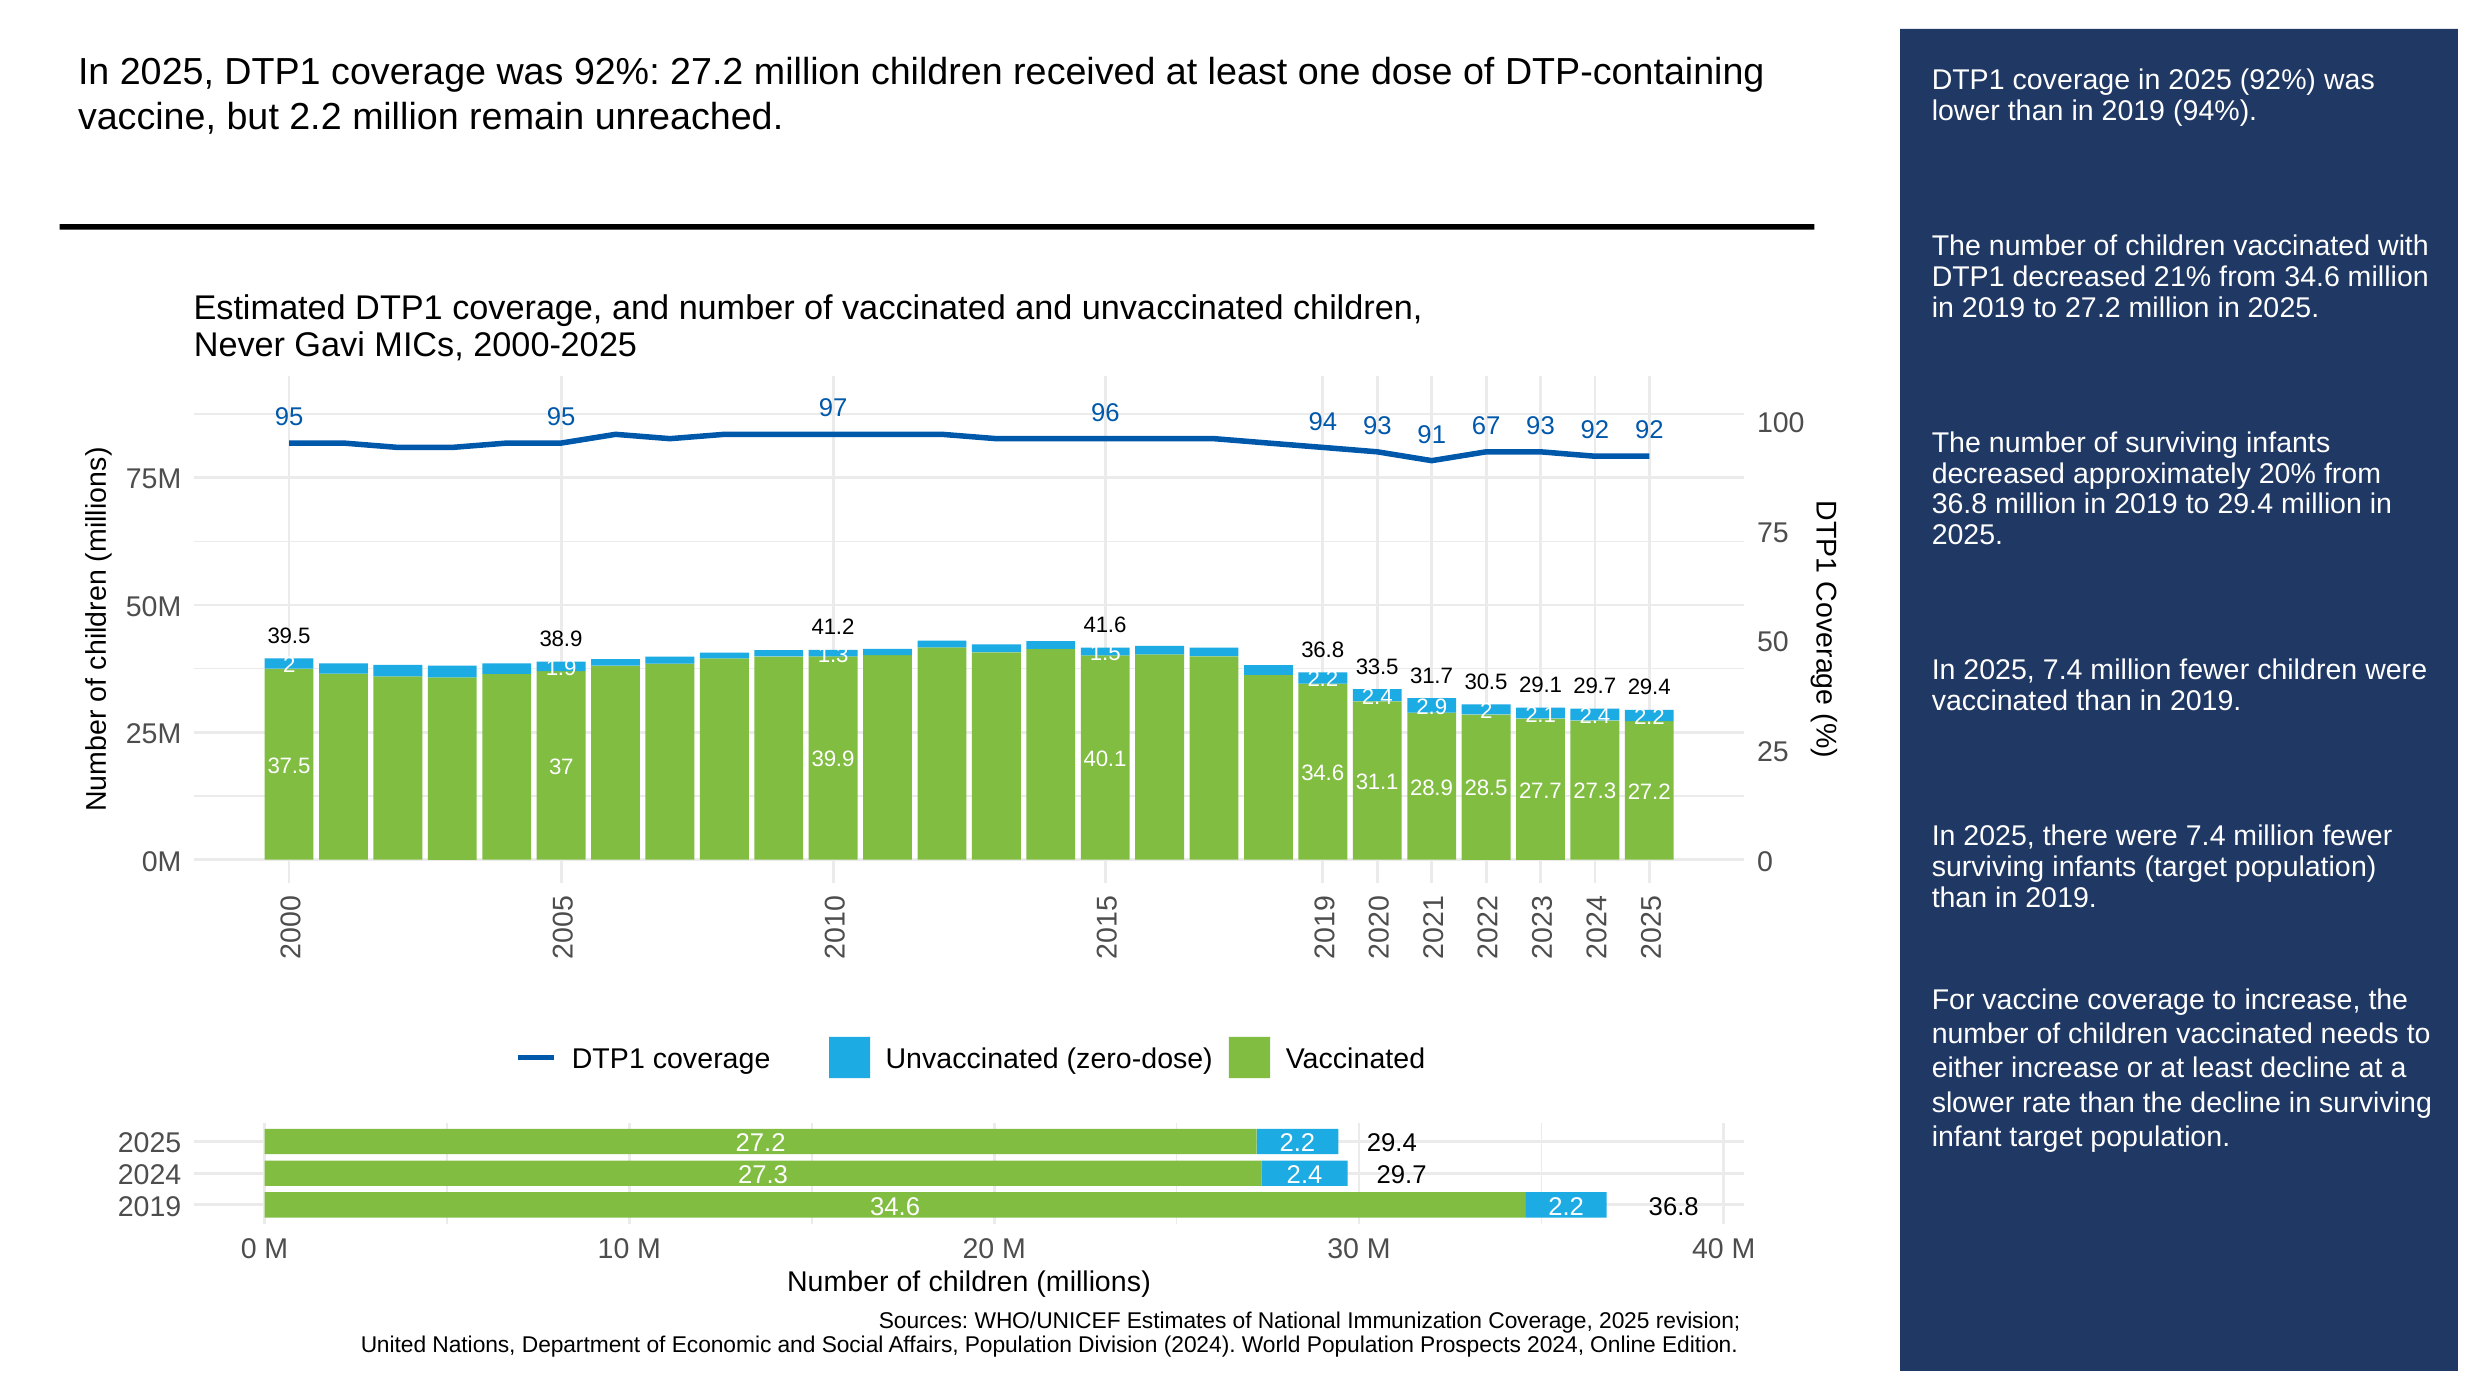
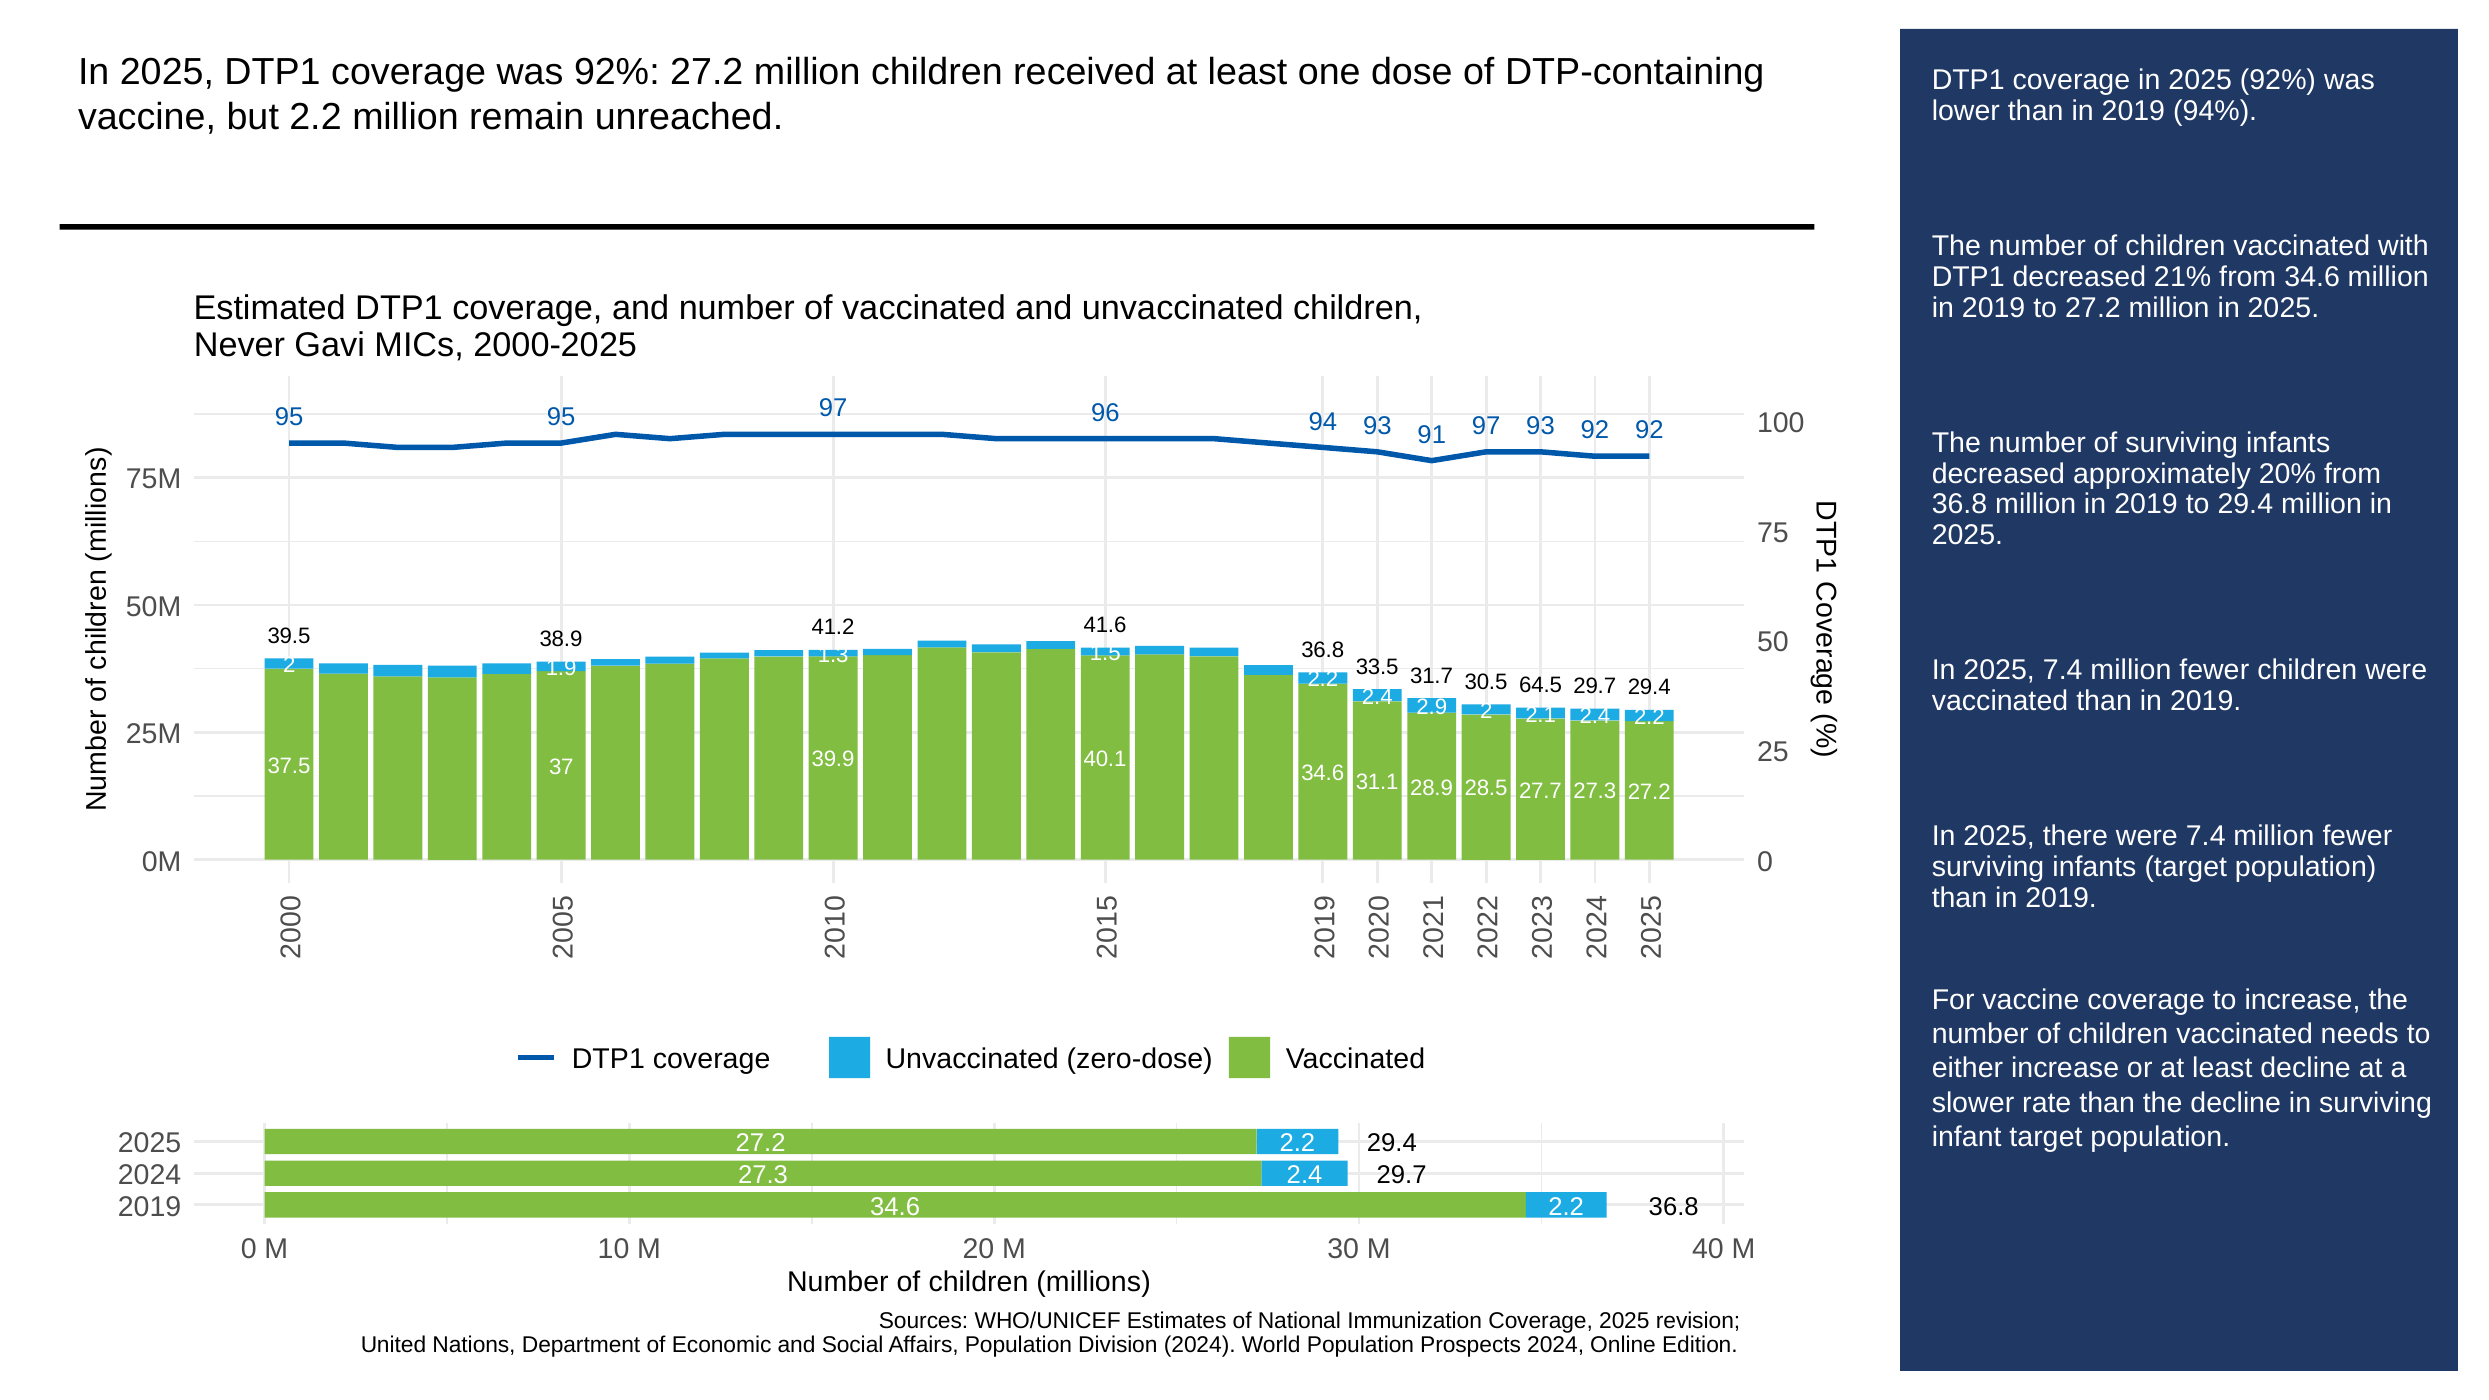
91 67: 67 -> 97 (1486, 426)
29.1: 29.1 -> 64.5 (1541, 685)
